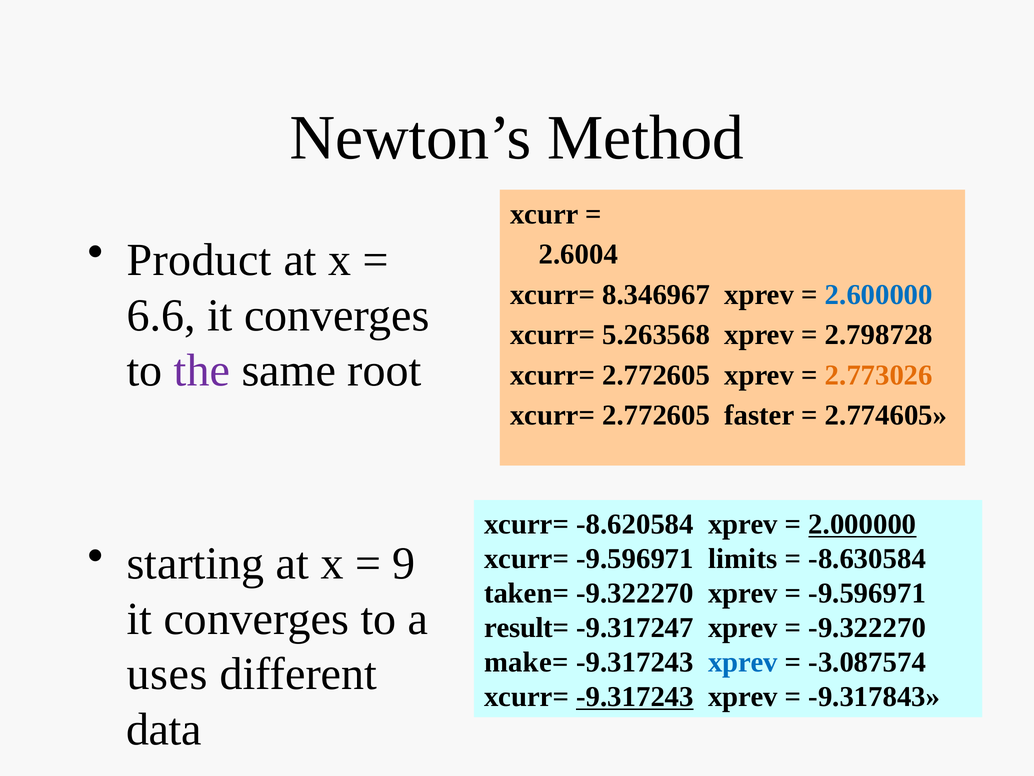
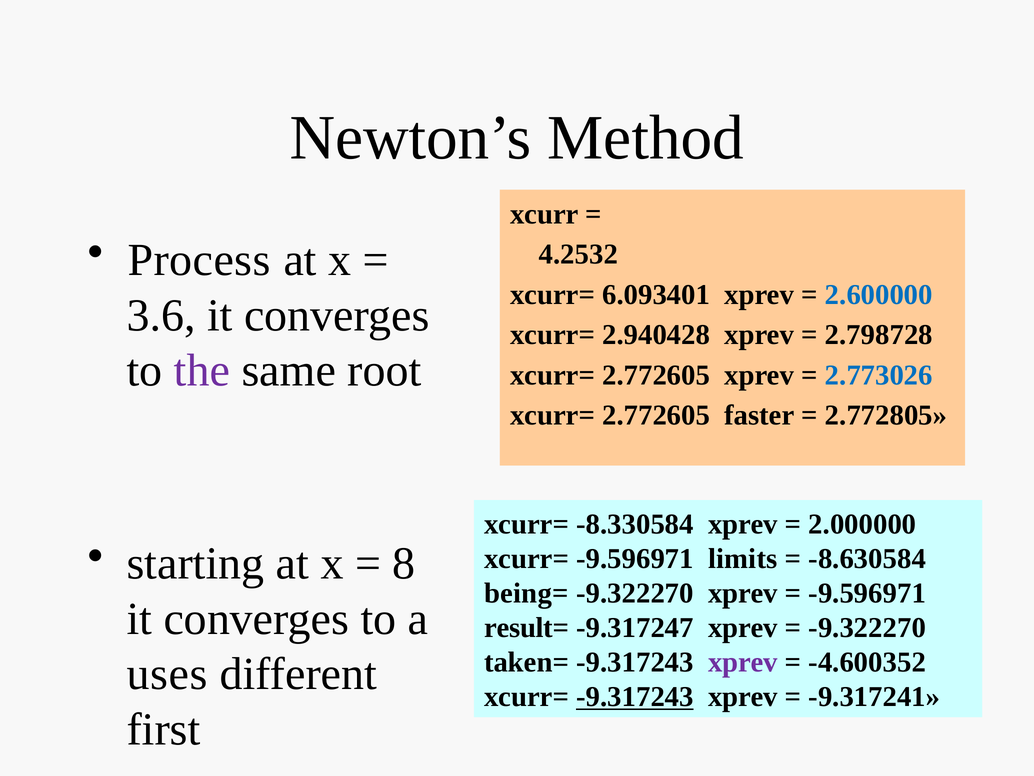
Product: Product -> Process (199, 260)
2.6004: 2.6004 -> 4.2532 (578, 254)
8.346967: 8.346967 -> 6.093401 (656, 294)
6.6: 6.6 -> 3.6 (161, 315)
5.263568: 5.263568 -> 2.940428 (656, 335)
2.773026 colour: orange -> blue (879, 375)
2.774605: 2.774605 -> 2.772805 (886, 415)
-8.620584: -8.620584 -> -8.330584 (635, 524)
2.000000 underline: present -> none (862, 524)
9: 9 -> 8 (404, 563)
taken=: taken= -> being= (526, 593)
make=: make= -> taken= (527, 662)
xprev colour: blue -> purple (743, 662)
-3.087574: -3.087574 -> -4.600352 (867, 662)
-9.317843: -9.317843 -> -9.317241 (874, 696)
data: data -> first (164, 729)
